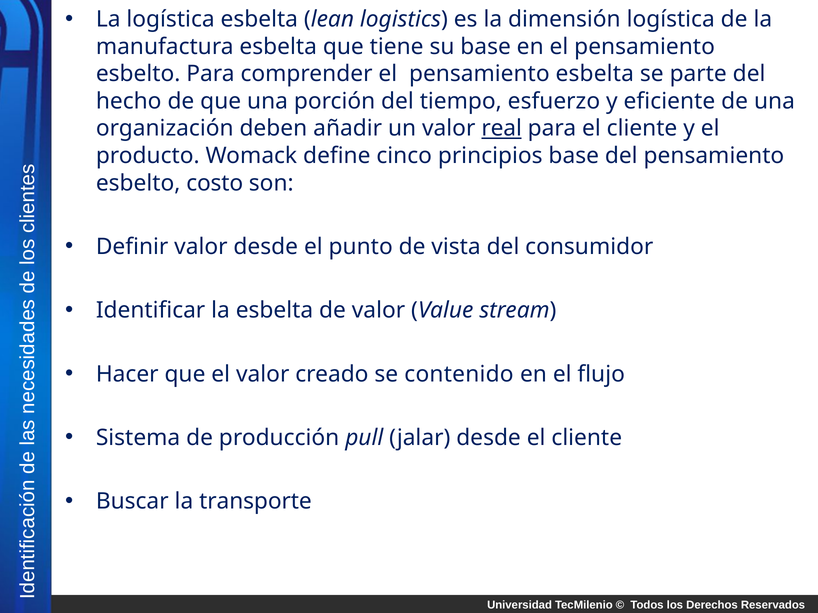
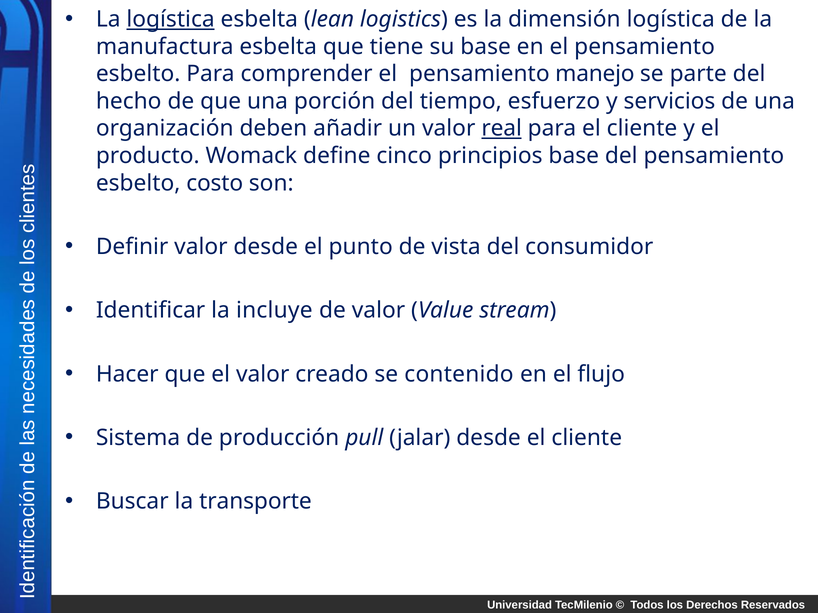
logística underline: none -> present (171, 19)
pensamiento esbelta: esbelta -> manejo (595, 74)
eficiente: eficiente -> servicios (669, 101)
la esbelta: esbelta -> incluye (274, 311)
